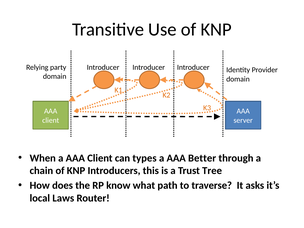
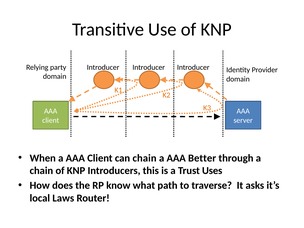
can types: types -> chain (145, 158)
Tree: Tree -> Uses (212, 171)
